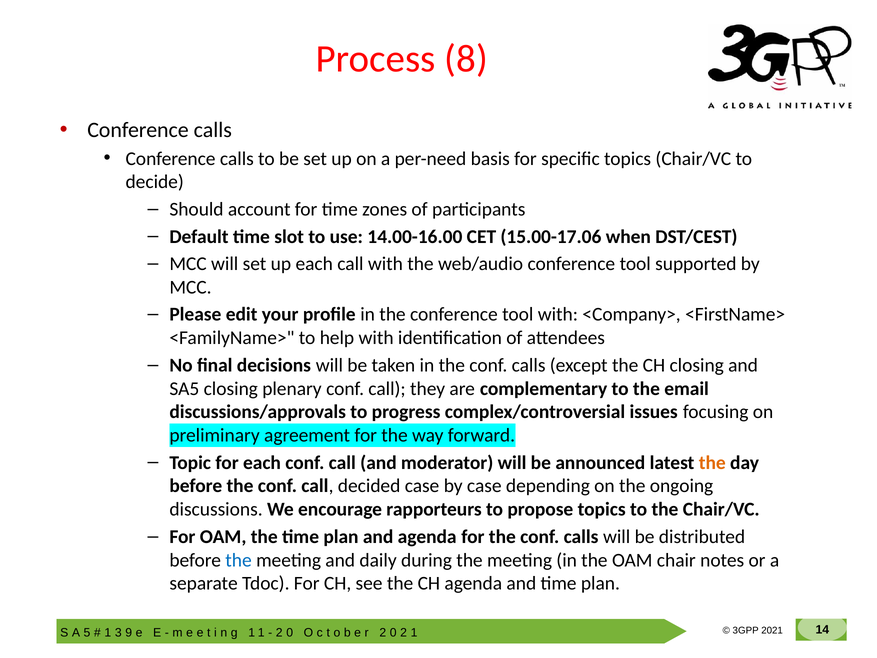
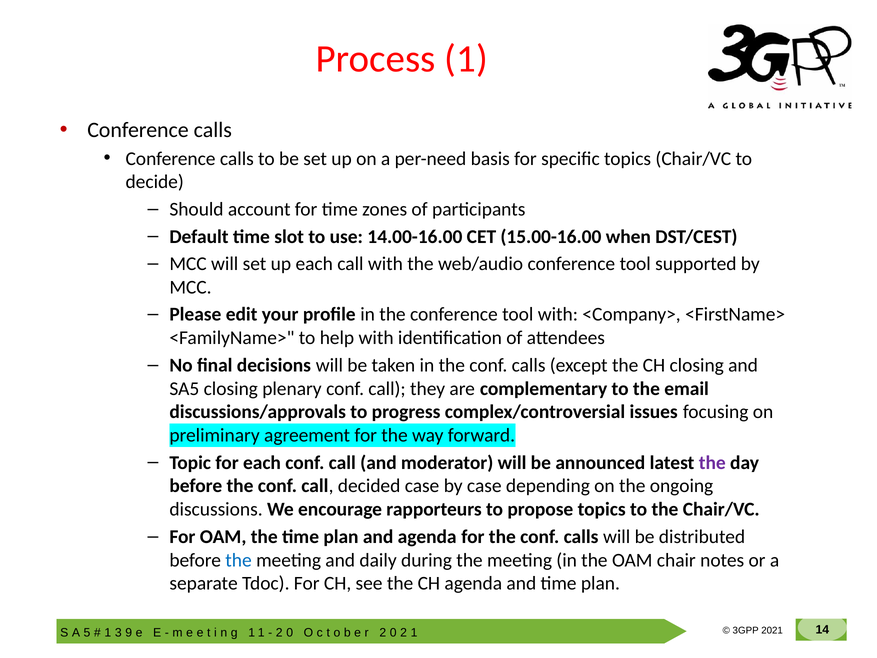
Process 8: 8 -> 1 (466, 59)
15.00-17.06: 15.00-17.06 -> 15.00-16.00 (551, 237)
the colour: orange -> purple (712, 462)
